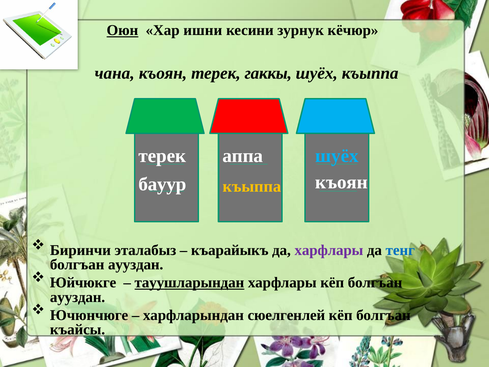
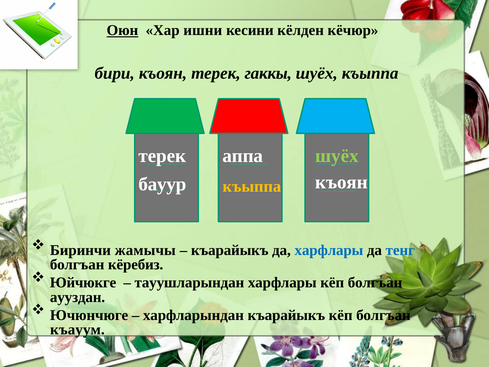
зурнук: зурнук -> кёлден (301, 30)
чана: чана -> бири (115, 73)
шуёх colour: light blue -> light green (337, 156)
эталабыз: эталабыз -> жамычы (145, 250)
харфлары colour: purple -> blue (329, 250)
аууздан: аууздан -> кёребиз (136, 265)
тауушларындан underline: present -> none (189, 283)
харфларындан сюелгенлей: сюелгенлей -> къарайыкъ (286, 315)
къайсы: къайсы -> къауум (77, 329)
